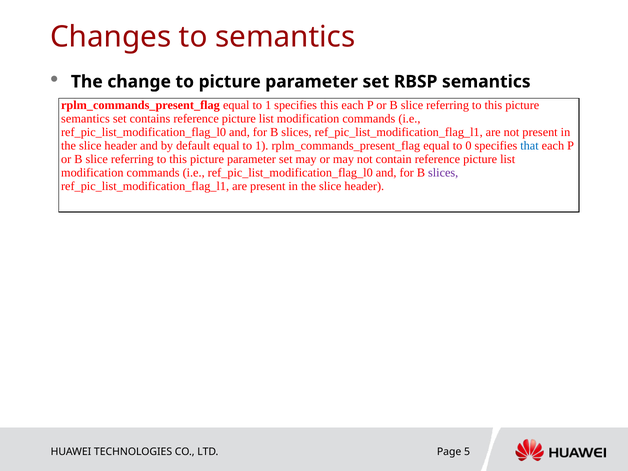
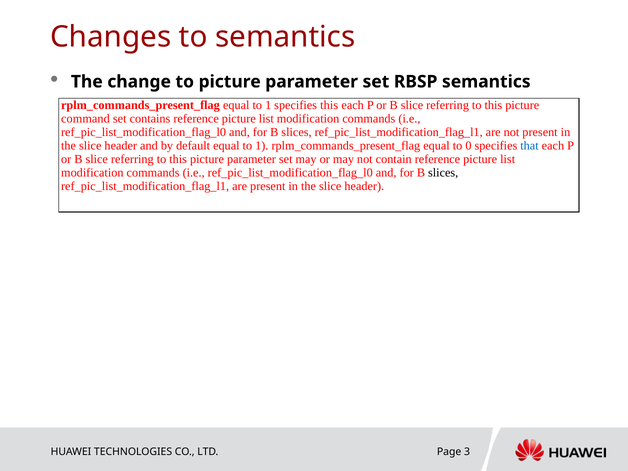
semantics: semantics -> command (85, 118)
slices colour: purple -> black (443, 172)
5: 5 -> 3 (467, 452)
